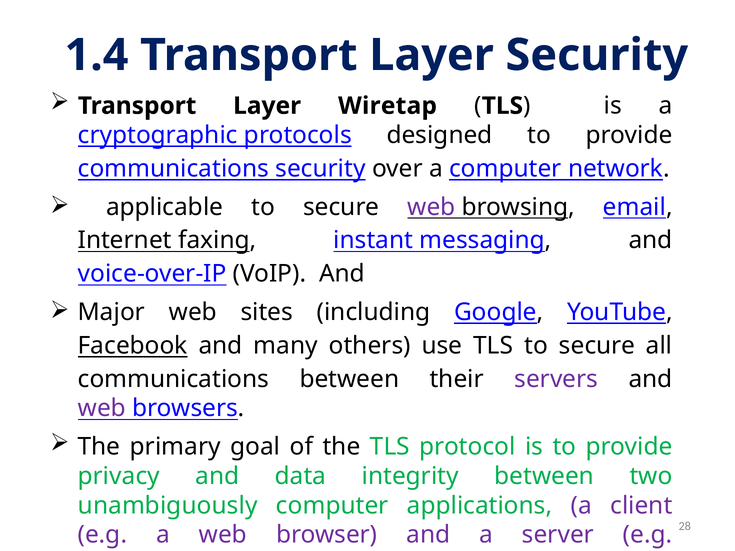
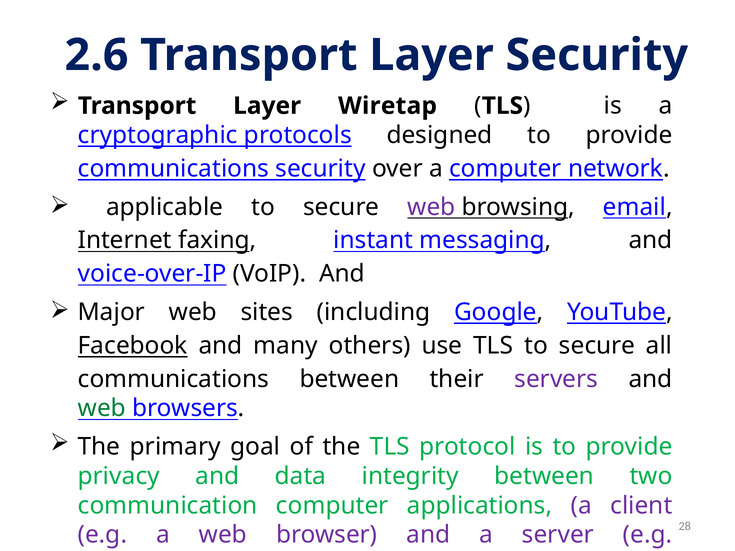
1.4: 1.4 -> 2.6 (97, 55)
web colour: purple -> green (102, 409)
unambiguously: unambiguously -> communication (168, 506)
